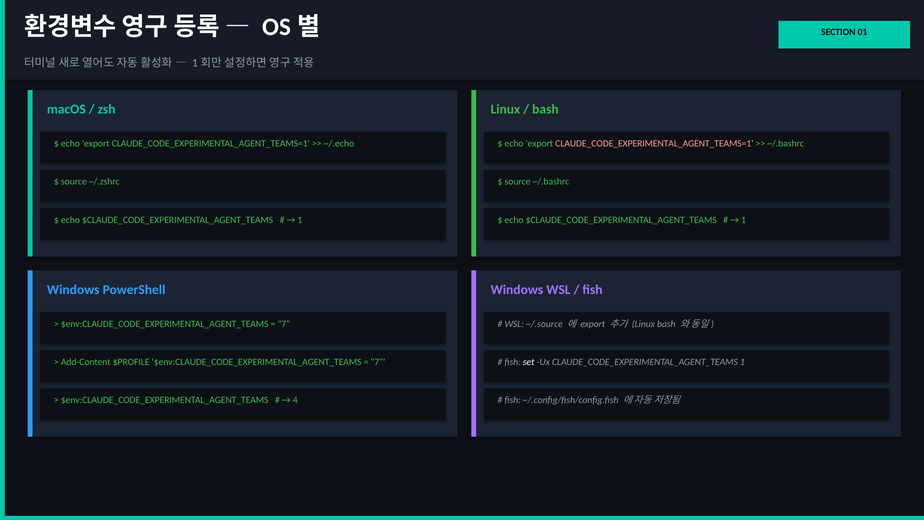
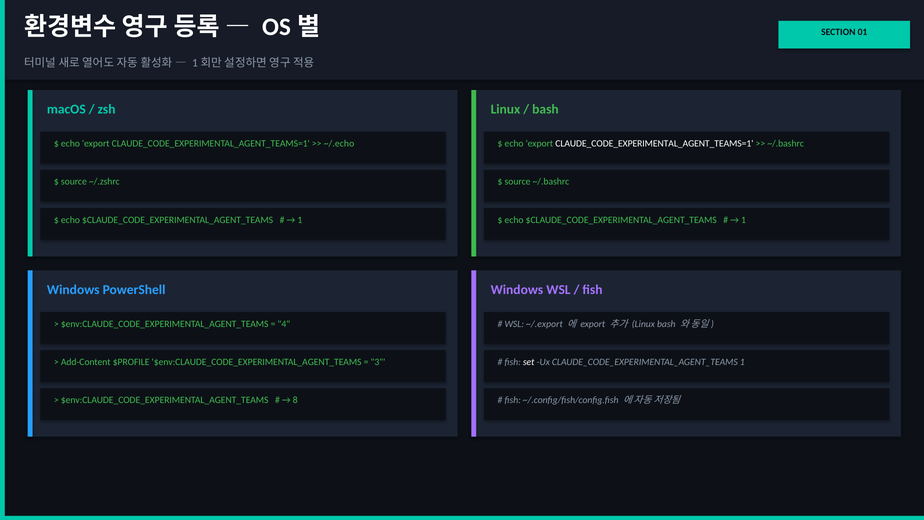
CLAUDE_CODE_EXPERIMENTAL_AGENT_TEAMS=1 colour: pink -> white (654, 144)
7: 7 -> 4 (284, 324)
~/.source: ~/.source -> ~/.export (544, 324)
7: 7 -> 3 (378, 362)
4: 4 -> 8 (295, 400)
